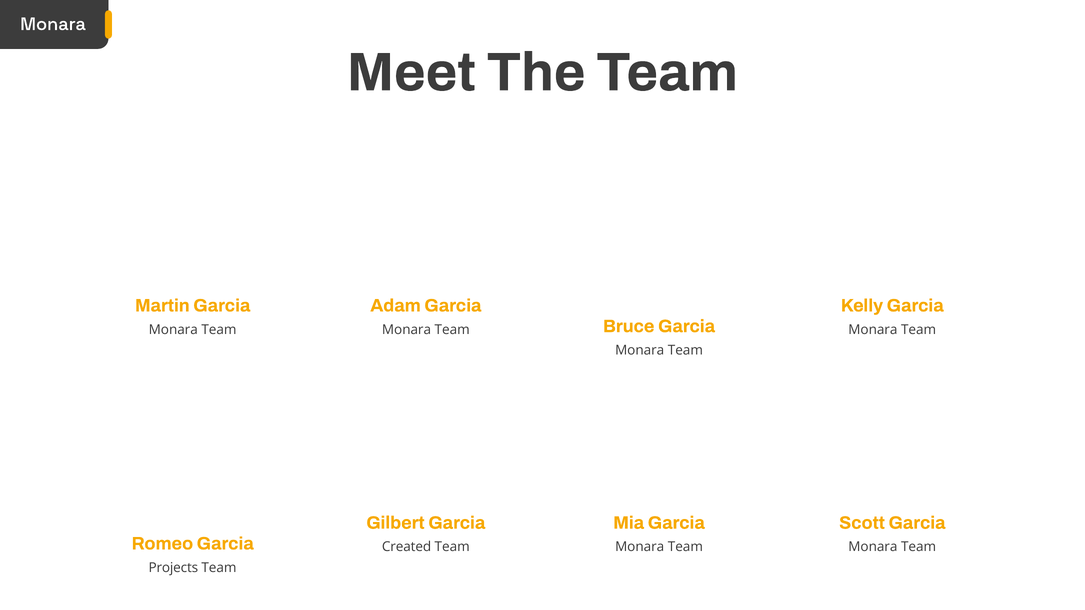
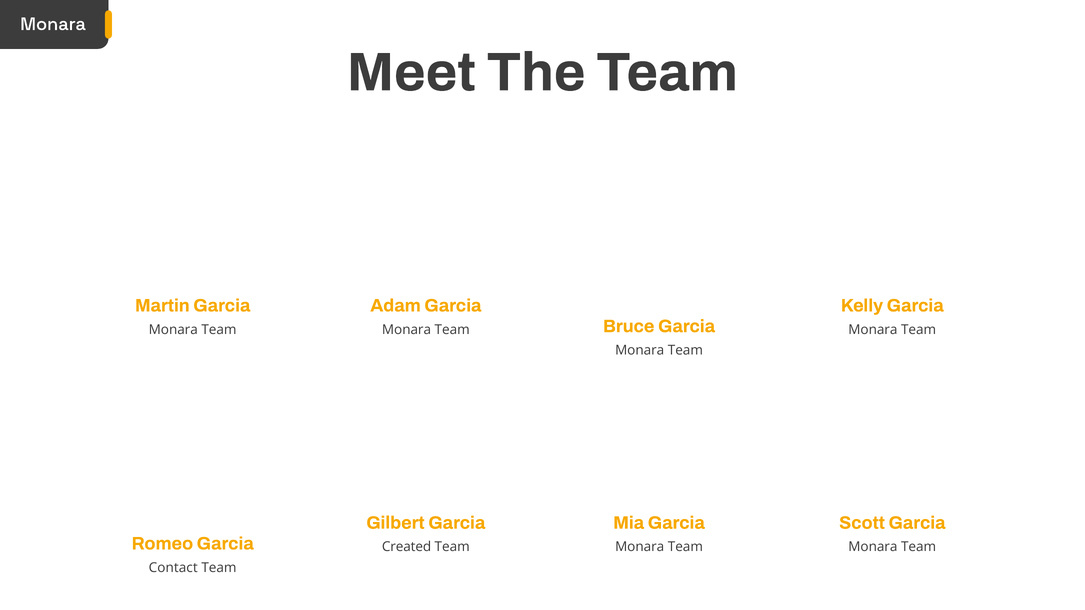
Projects: Projects -> Contact (173, 568)
